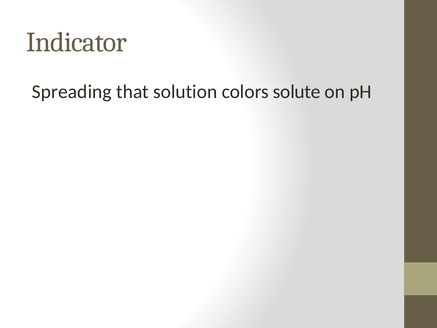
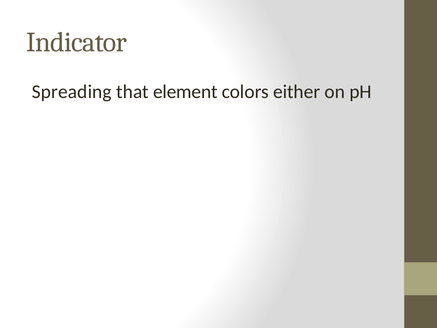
solution: solution -> element (185, 92)
solute: solute -> either (297, 92)
